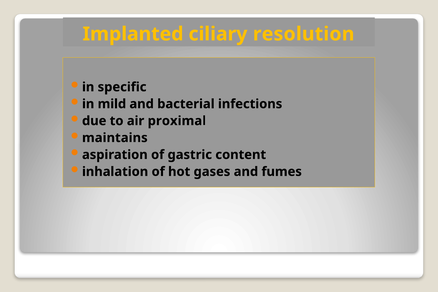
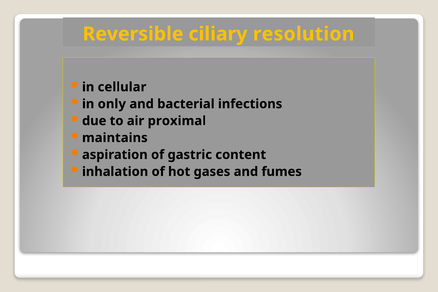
Implanted: Implanted -> Reversible (133, 34)
specific: specific -> cellular (122, 87)
mild: mild -> only (112, 104)
